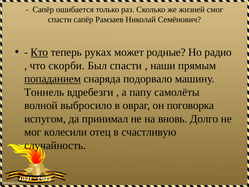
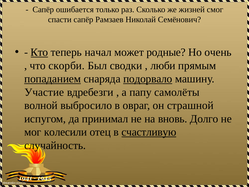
руках: руках -> начал (98, 52)
радио: радио -> очень (218, 52)
Был спасти: спасти -> сводки (126, 66)
наши: наши -> люби (163, 66)
подорвало underline: none -> present (148, 79)
Тоннель: Тоннель -> Участие (44, 92)
поговорка: поговорка -> страшной (190, 105)
счастливую underline: none -> present (149, 132)
